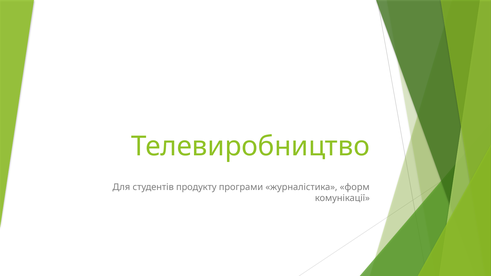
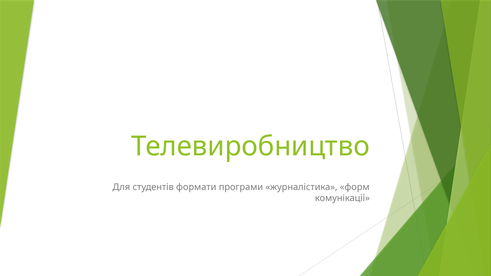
продукту: продукту -> формати (196, 187)
